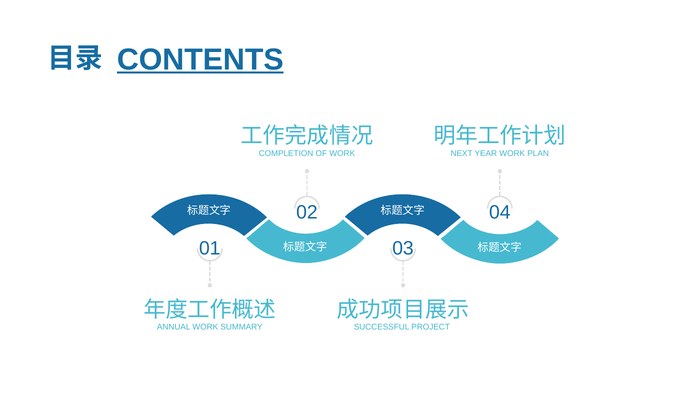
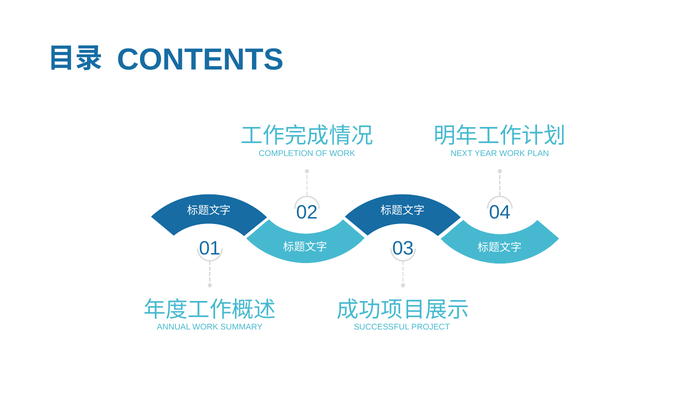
CONTENTS underline: present -> none (200, 59)
